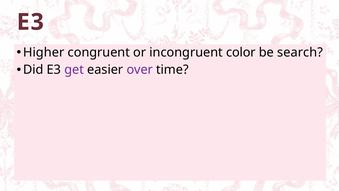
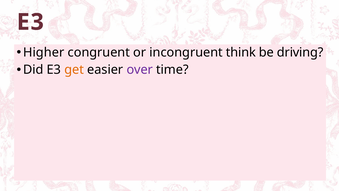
color: color -> think (241, 52)
search: search -> driving (300, 52)
get colour: purple -> orange (74, 70)
